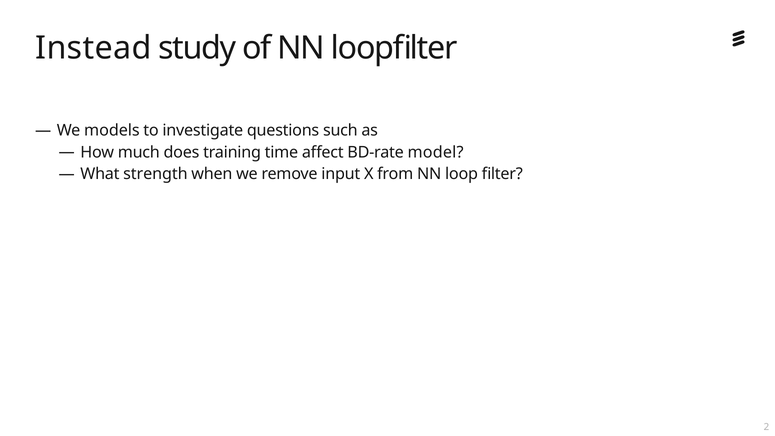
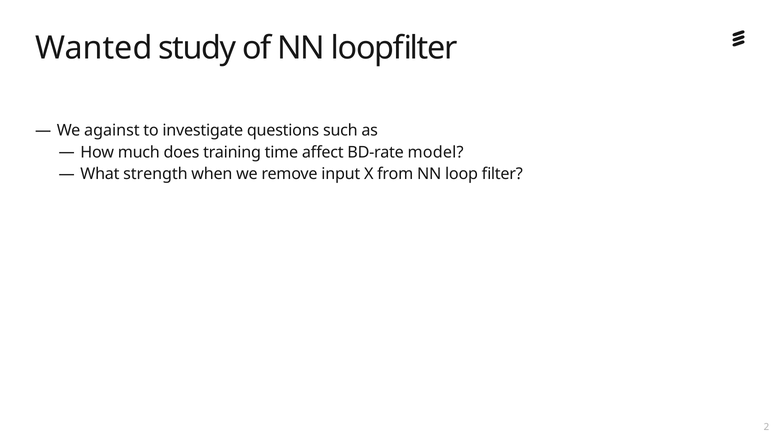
Instead: Instead -> Wanted (94, 48)
models: models -> against (112, 130)
